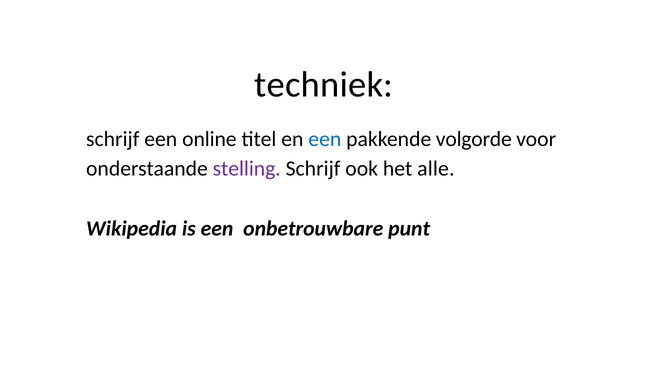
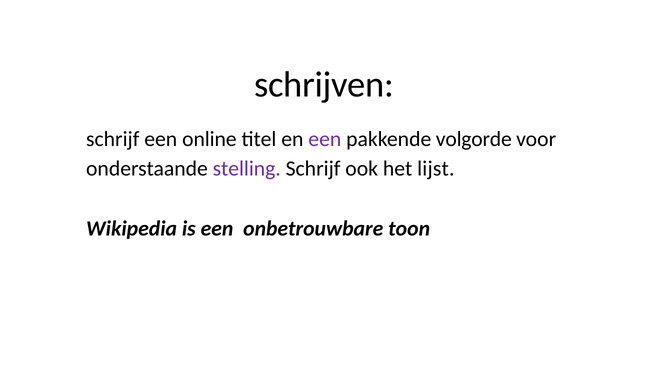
techniek: techniek -> schrijven (324, 85)
een colour: blue -> purple (325, 139)
alle: alle -> lijst (436, 169)
punt: punt -> toon (409, 229)
